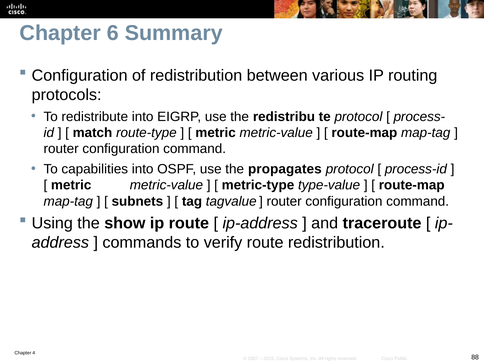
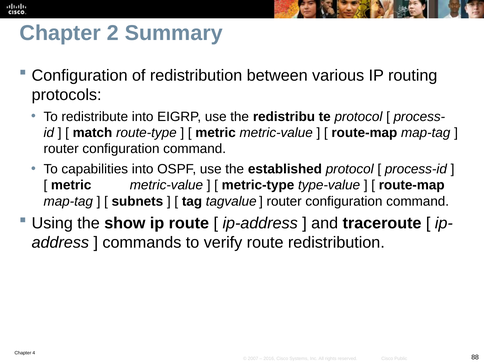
6: 6 -> 2 (113, 33)
propagates: propagates -> established (285, 169)
